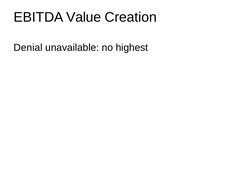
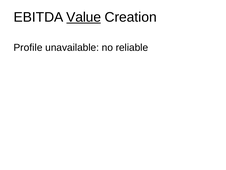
Value underline: none -> present (84, 17)
Denial: Denial -> Profile (28, 47)
highest: highest -> reliable (132, 47)
